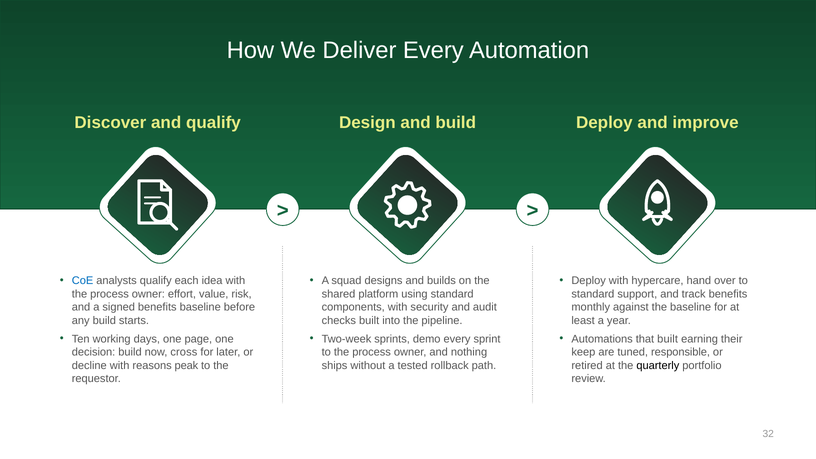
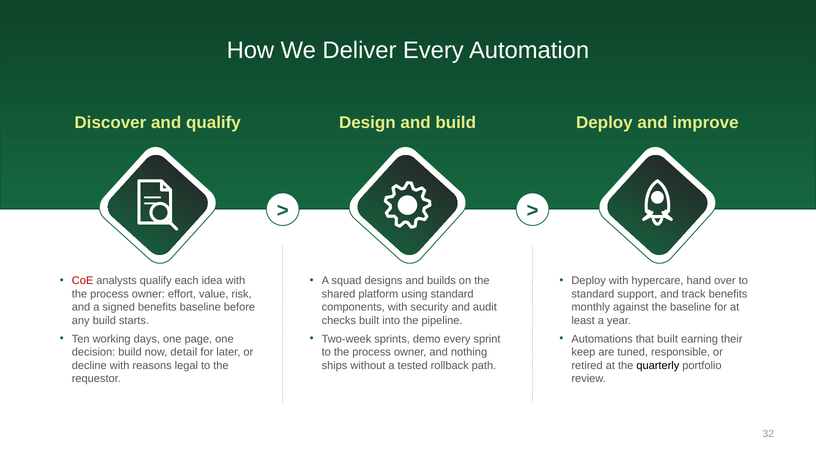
CoE colour: blue -> red (83, 281)
cross: cross -> detail (184, 352)
peak: peak -> legal (186, 366)
